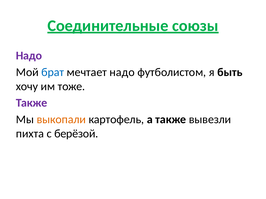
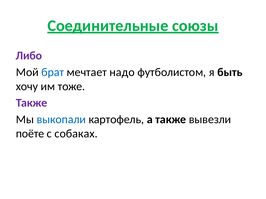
Надо: Надо -> Либо (29, 56)
выкопали colour: orange -> blue (61, 120)
пихта: пихта -> поёте (30, 134)
берёзой: берёзой -> собаках (76, 134)
